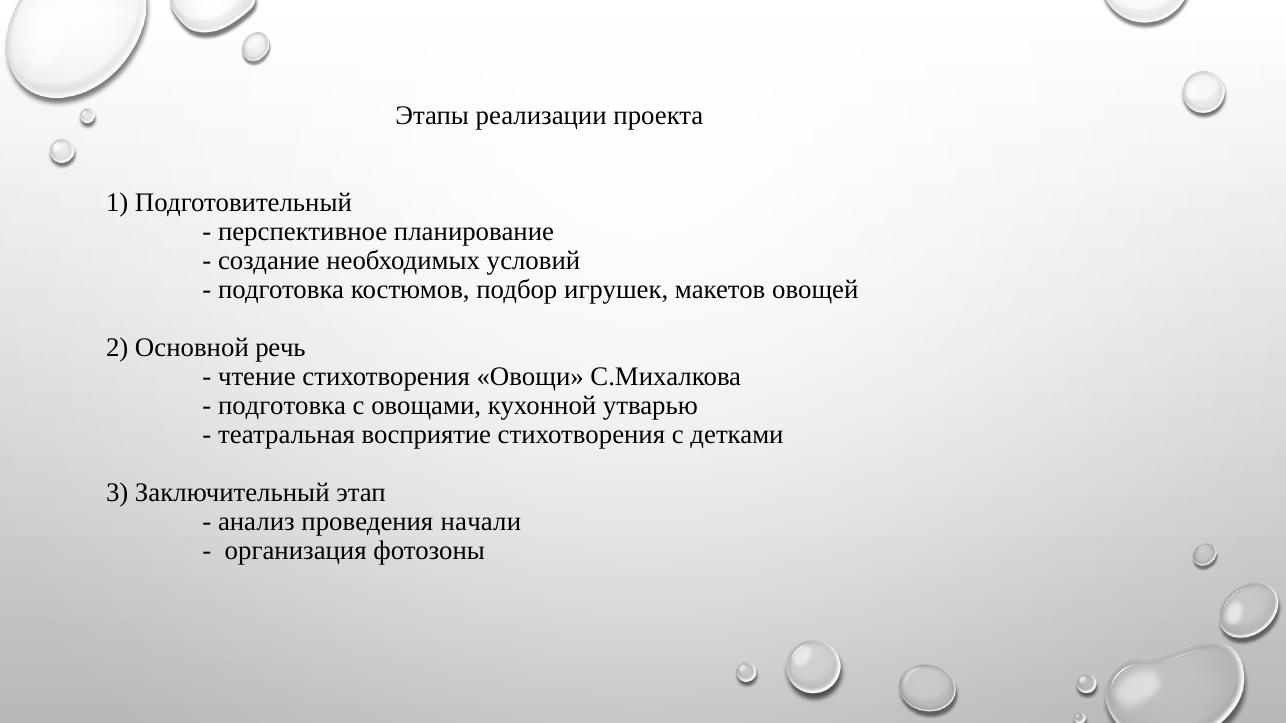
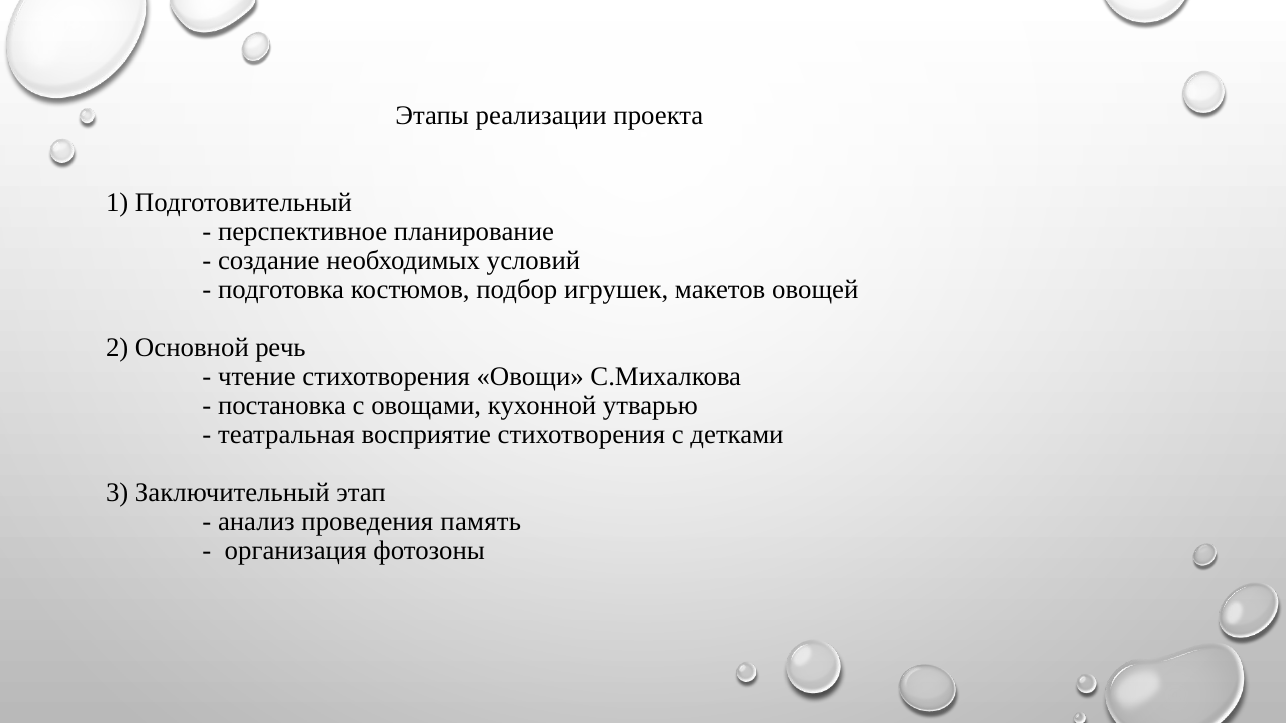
подготовка: подготовка -> постановка (282, 406)
начали: начали -> память (481, 522)
